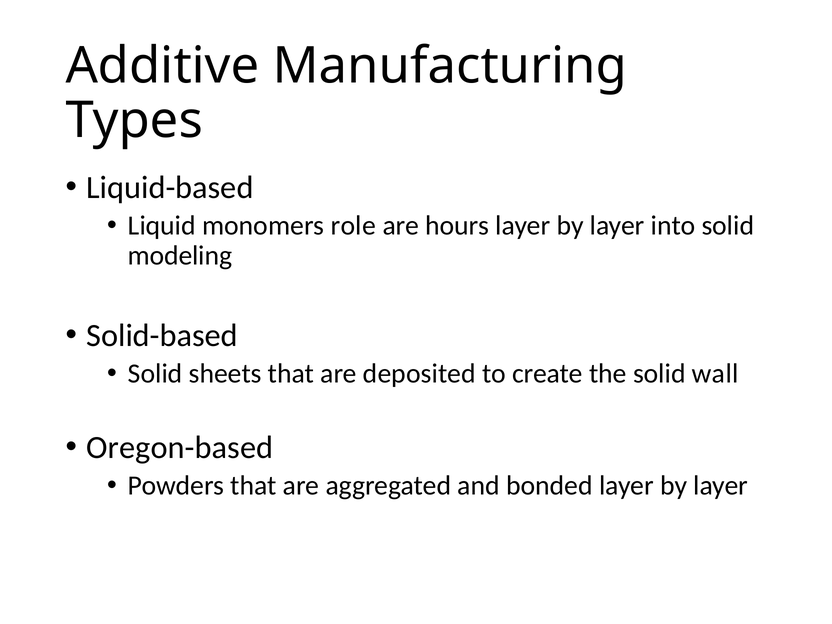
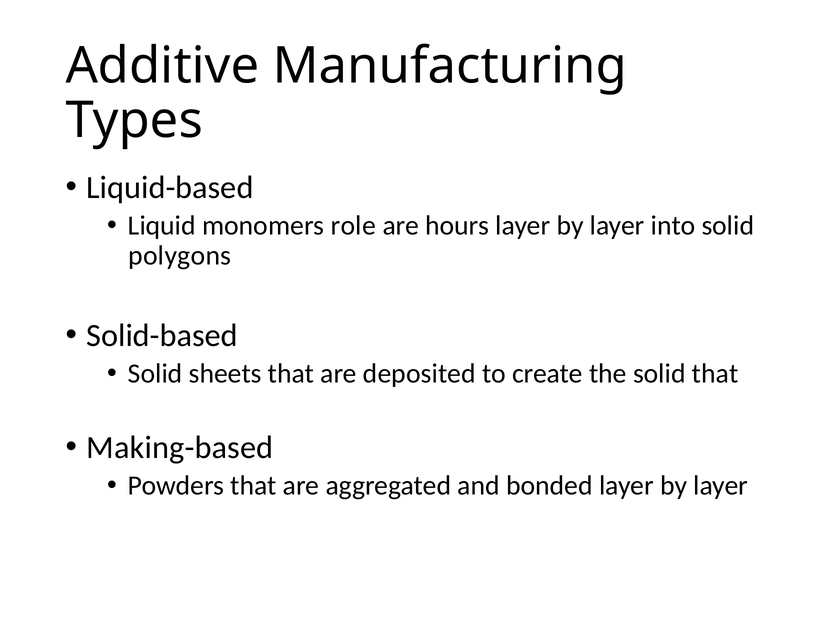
modeling: modeling -> polygons (180, 256)
solid wall: wall -> that (715, 374)
Oregon-based: Oregon-based -> Making-based (180, 448)
